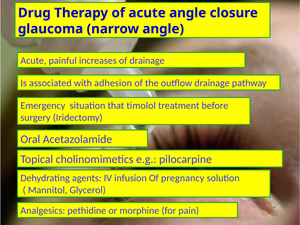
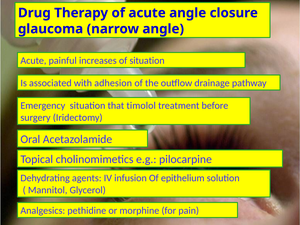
of drainage: drainage -> situation (147, 61)
pregnancy: pregnancy -> epithelium (183, 178)
